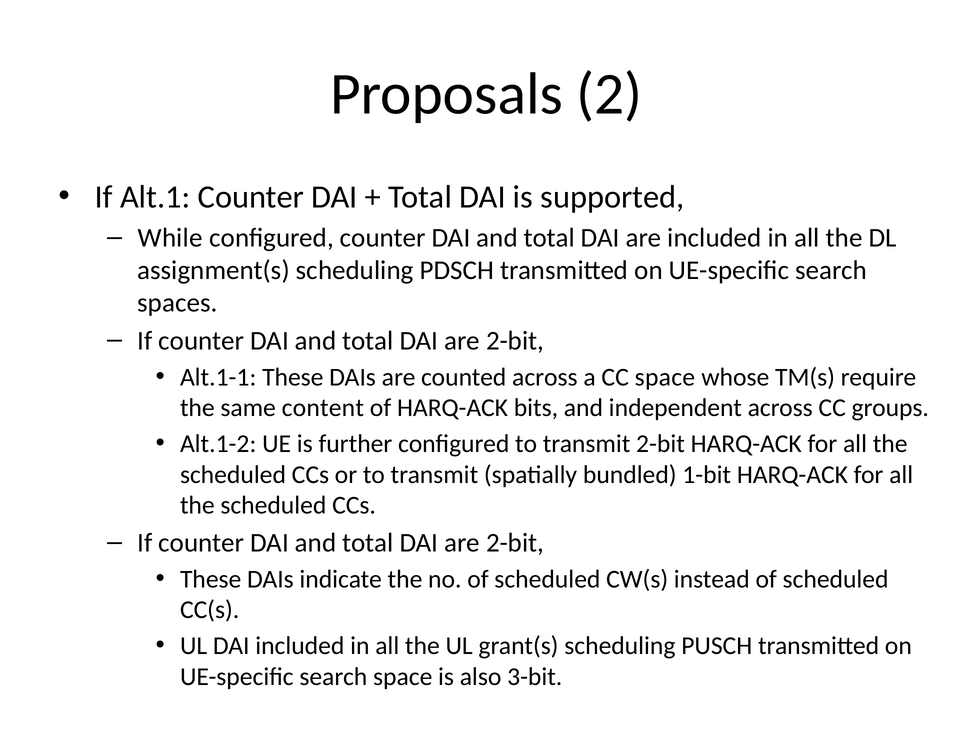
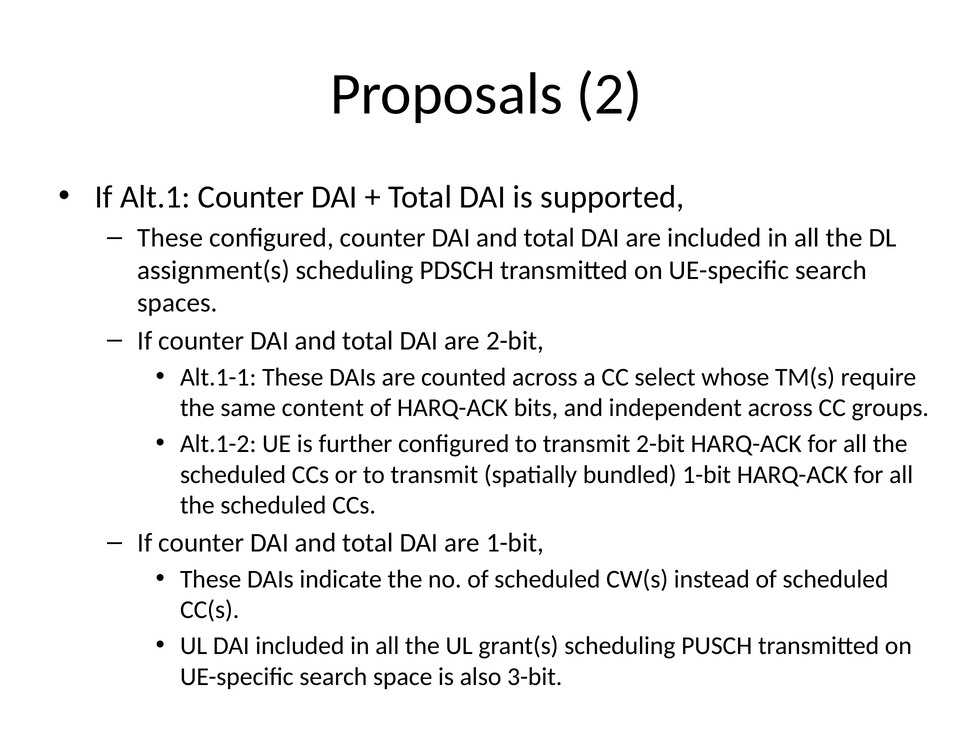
While: While -> These (170, 238)
CC space: space -> select (665, 377)
2-bit: 2-bit -> 1-bit (515, 542)
